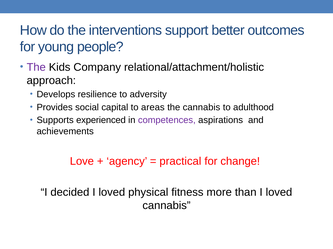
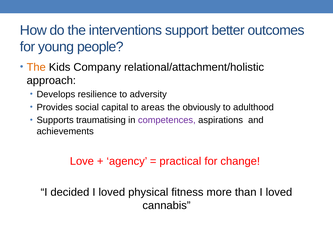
The colour: purple -> orange (36, 67)
the cannabis: cannabis -> obviously (202, 108)
experienced: experienced -> traumatising (101, 121)
